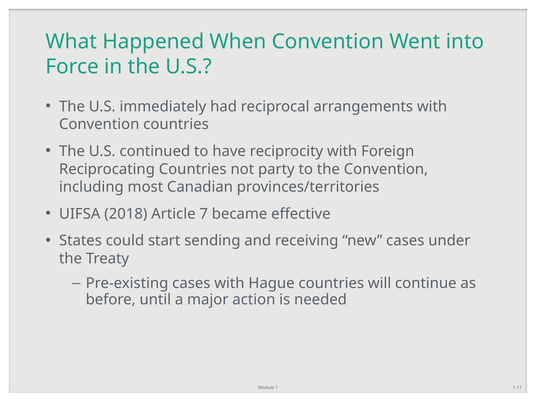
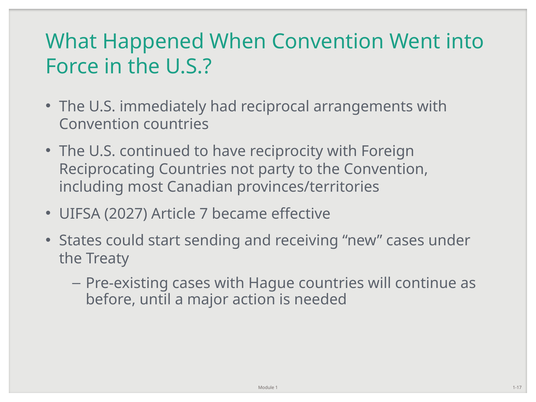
2018: 2018 -> 2027 (126, 214)
